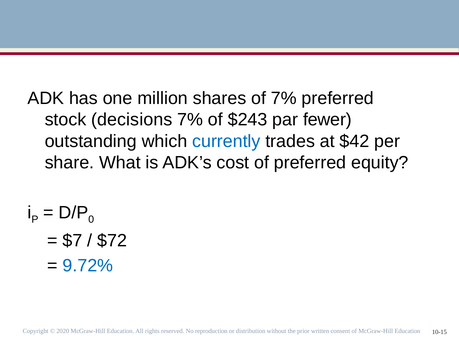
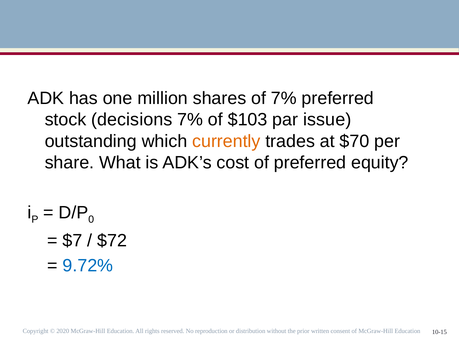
$243: $243 -> $103 (248, 120)
fewer: fewer -> issue (327, 120)
currently colour: blue -> orange (226, 141)
$42: $42 -> $70 (354, 141)
